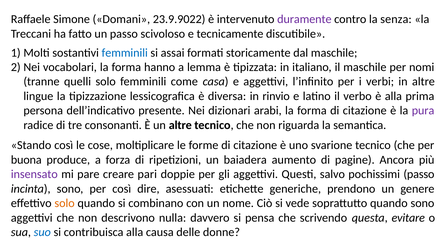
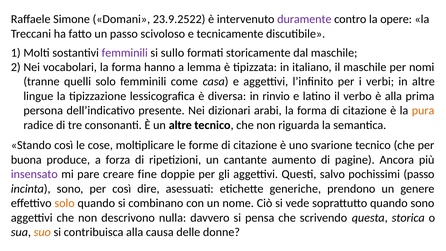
23.9.9022: 23.9.9022 -> 23.9.2522 (179, 19)
senza: senza -> opere (396, 19)
femminili colour: blue -> purple (125, 53)
assai: assai -> sullo (173, 53)
pura colour: purple -> orange (423, 111)
baiadera: baiadera -> cantante (245, 160)
pari: pari -> fine (147, 174)
evitare: evitare -> storica (408, 218)
suo colour: blue -> orange (42, 232)
